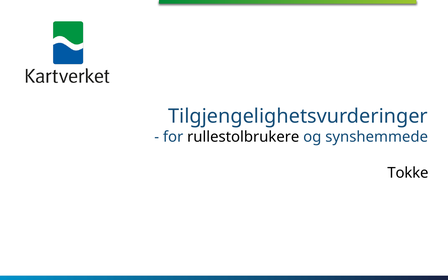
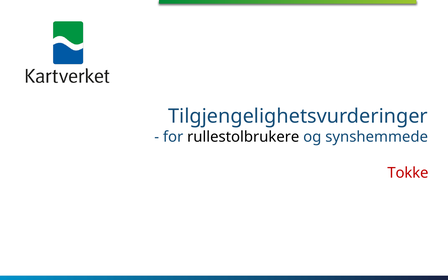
Tokke colour: black -> red (408, 173)
